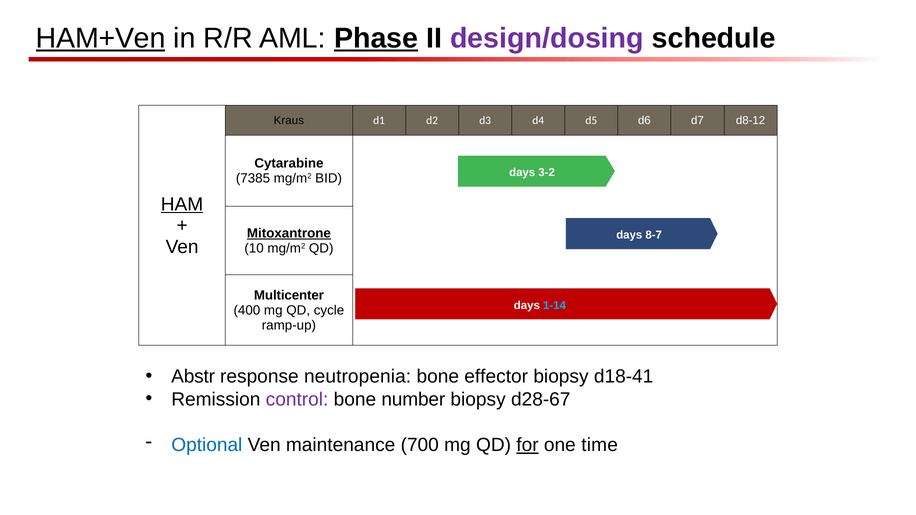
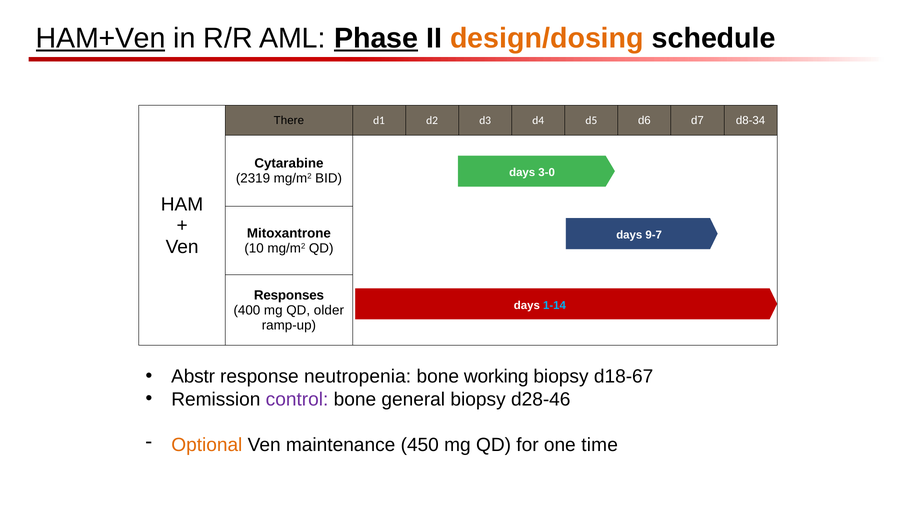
design/dosing colour: purple -> orange (547, 38)
Kraus: Kraus -> There (289, 120)
d8-12: d8-12 -> d8-34 (751, 120)
3-2: 3-2 -> 3-0 (547, 172)
7385: 7385 -> 2319 (253, 178)
HAM underline: present -> none (182, 204)
Mitoxantrone underline: present -> none (289, 233)
8-7: 8-7 -> 9-7 (654, 235)
Multicenter: Multicenter -> Responses (289, 295)
cycle: cycle -> older (329, 310)
effector: effector -> working (496, 377)
d18-41: d18-41 -> d18-67 (624, 377)
number: number -> general (413, 399)
d28-67: d28-67 -> d28-46 (541, 399)
Optional colour: blue -> orange (207, 445)
700: 700 -> 450 (420, 445)
for underline: present -> none (527, 445)
